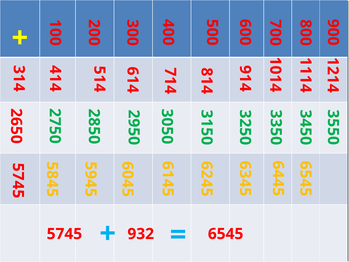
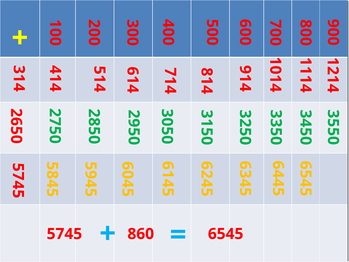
932: 932 -> 860 (141, 234)
